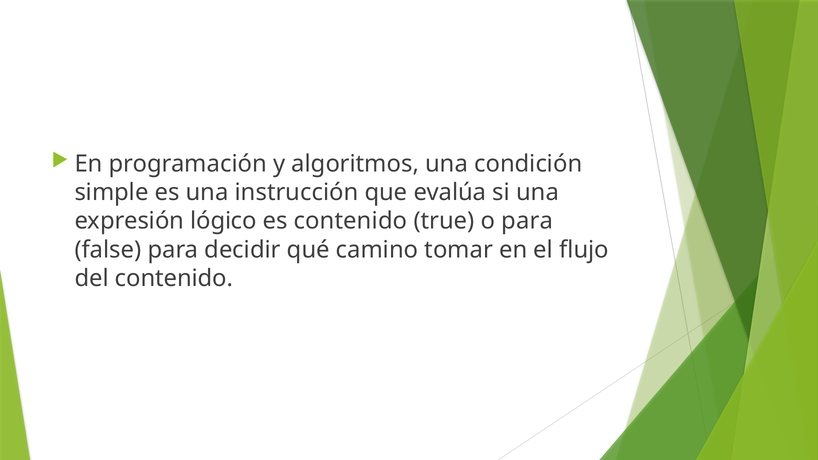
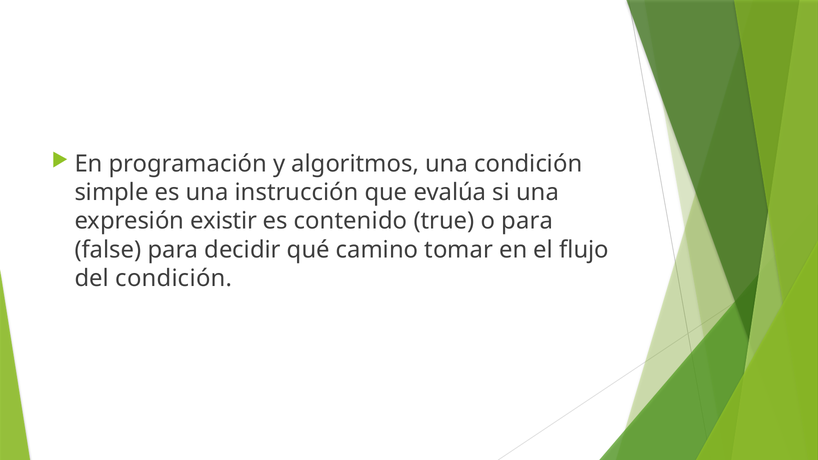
lógico: lógico -> existir (224, 221)
del contenido: contenido -> condición (174, 278)
